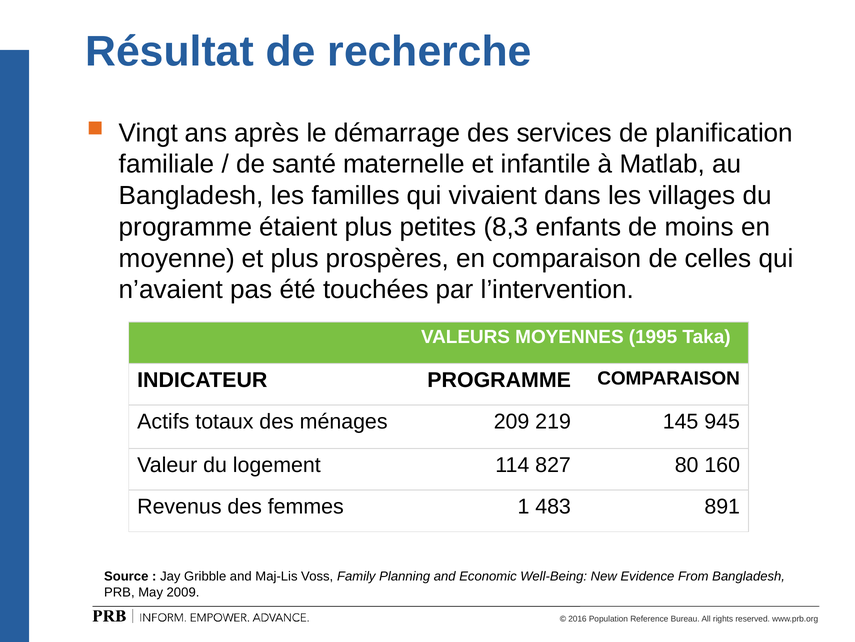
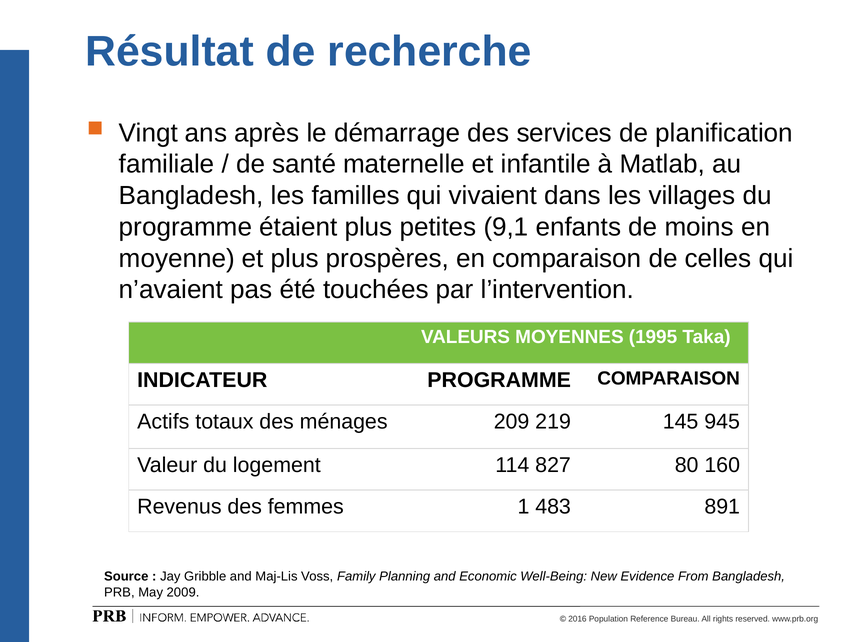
8,3: 8,3 -> 9,1 (506, 227)
